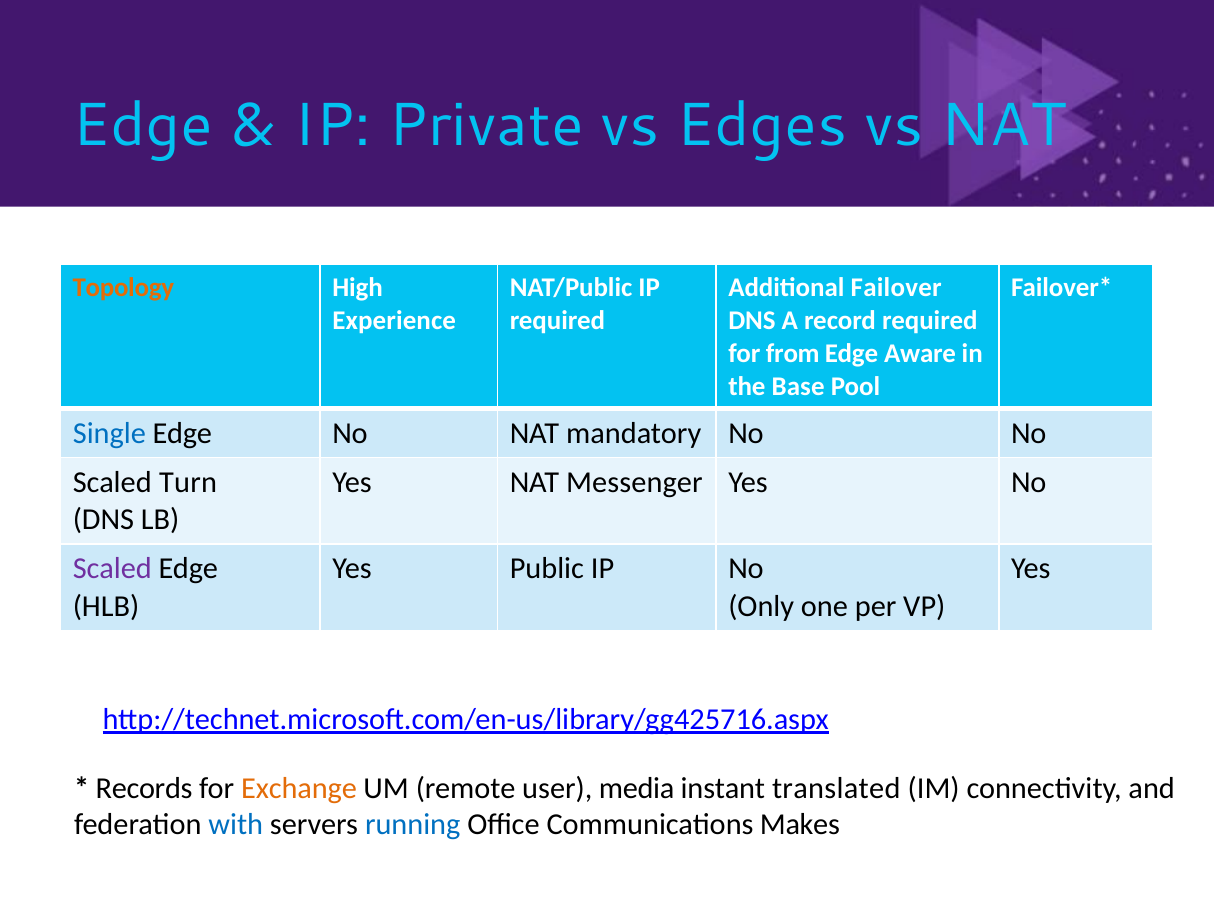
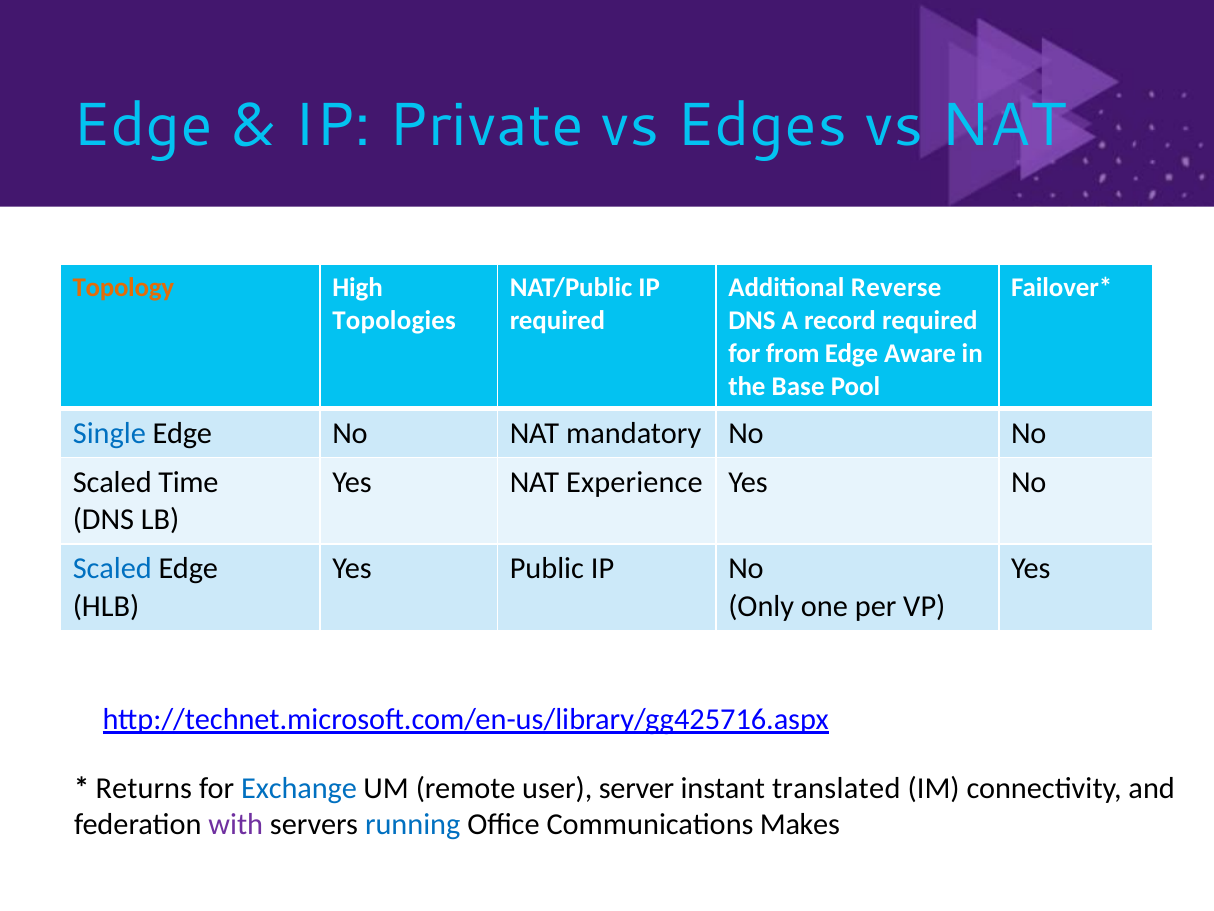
Failover: Failover -> Reverse (896, 287)
Experience: Experience -> Topologies (394, 320)
Turn: Turn -> Time (188, 482)
Messenger: Messenger -> Experience (634, 482)
Scaled colour: purple -> blue (112, 569)
Records: Records -> Returns (144, 788)
Exchange colour: orange -> blue (299, 788)
media: media -> server (637, 788)
with colour: blue -> purple (236, 824)
